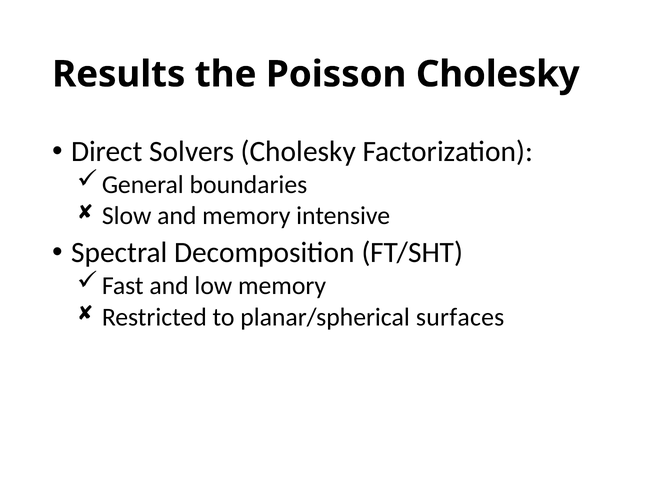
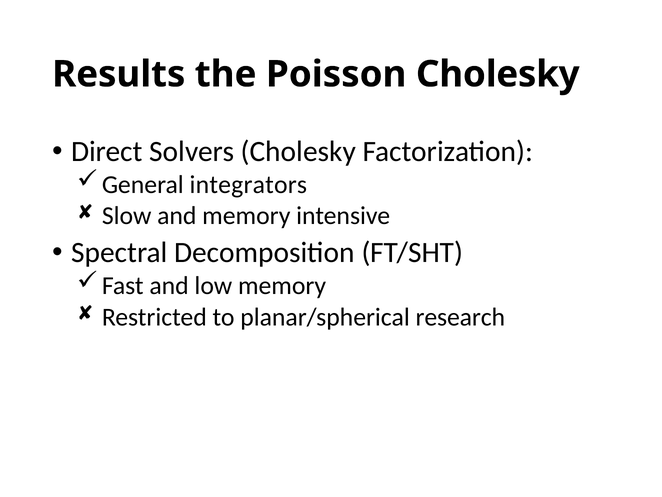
boundaries: boundaries -> integrators (248, 184)
surfaces: surfaces -> research (460, 317)
